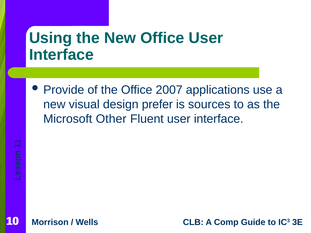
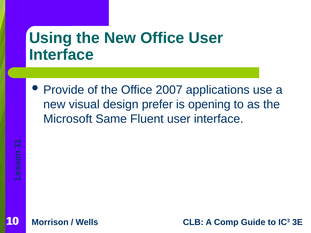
sources: sources -> opening (209, 105)
Other: Other -> Same (111, 119)
